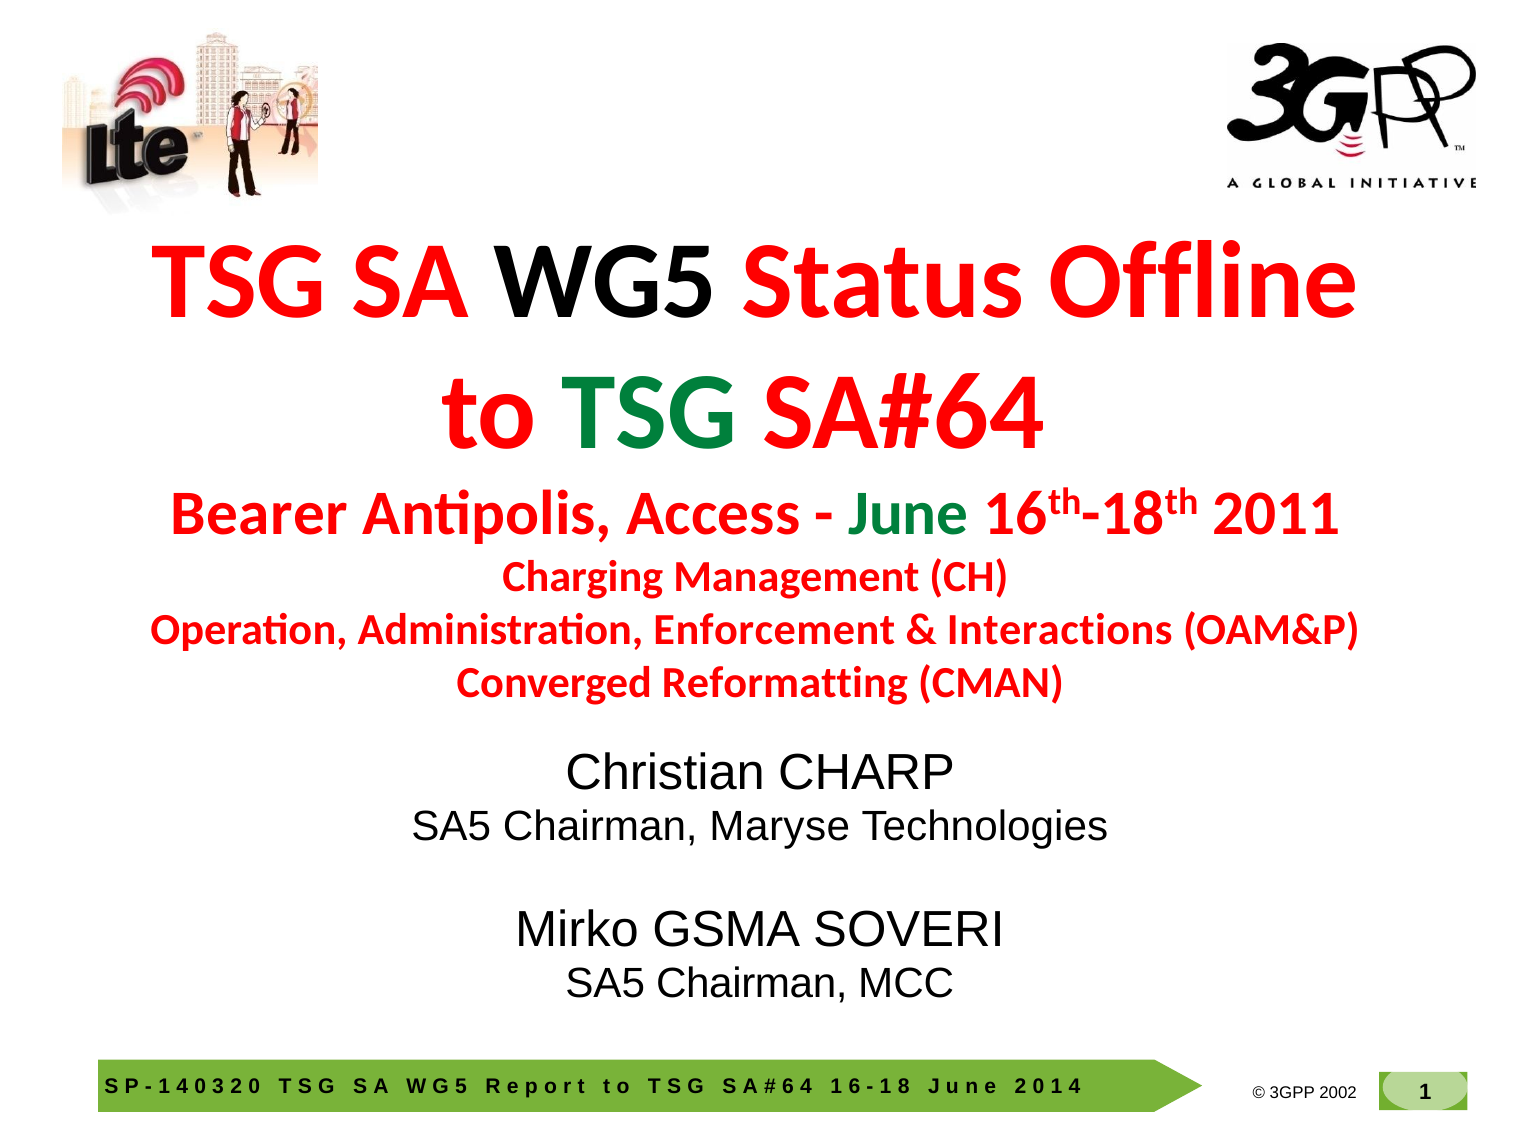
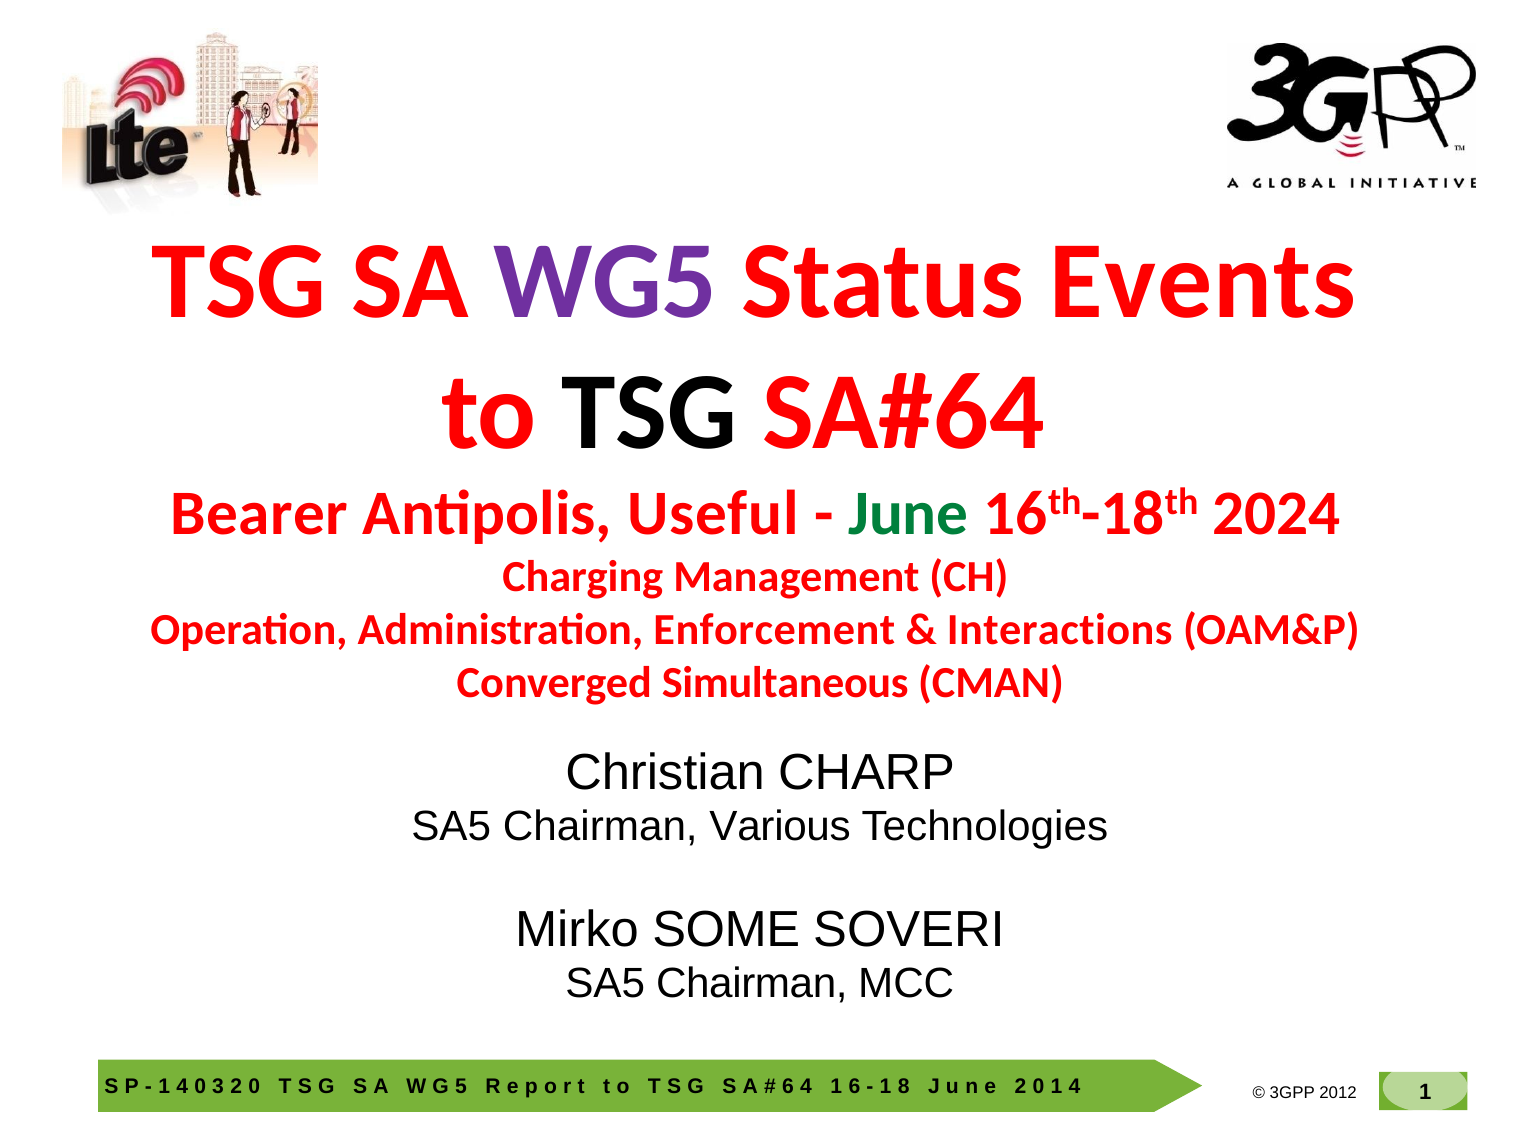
WG5 colour: black -> purple (605, 281)
Offline: Offline -> Events (1203, 281)
TSG colour: green -> black (650, 413)
Access: Access -> Useful (713, 513)
2011: 2011 -> 2024 (1277, 513)
Reformatting: Reformatting -> Simultaneous (785, 683)
Maryse: Maryse -> Various (780, 827)
GSMA: GSMA -> SOME (726, 930)
2002: 2002 -> 2012 (1338, 1093)
